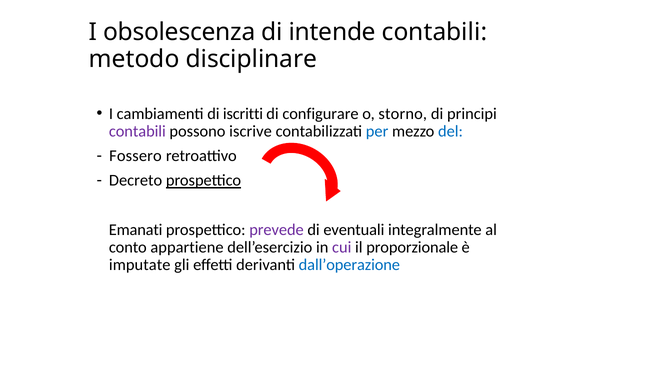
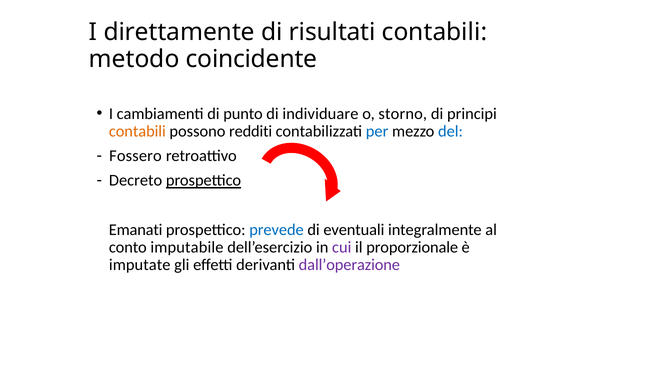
obsolescenza: obsolescenza -> direttamente (179, 32)
intende: intende -> risultati (332, 32)
disciplinare: disciplinare -> coincidente (251, 59)
iscritti: iscritti -> punto (243, 114)
configurare: configurare -> individuare (320, 114)
contabili colour: purple -> orange (137, 131)
iscrive: iscrive -> redditi (251, 131)
prevede colour: purple -> blue (276, 230)
appartiene: appartiene -> imputabile (187, 247)
dall’operazione colour: blue -> purple (349, 265)
